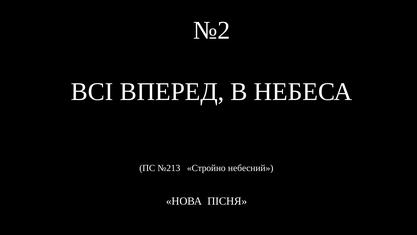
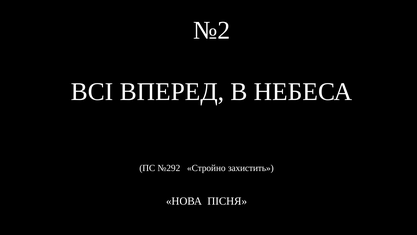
№213: №213 -> №292 (169, 168)
небесний: небесний -> захистить (251, 168)
